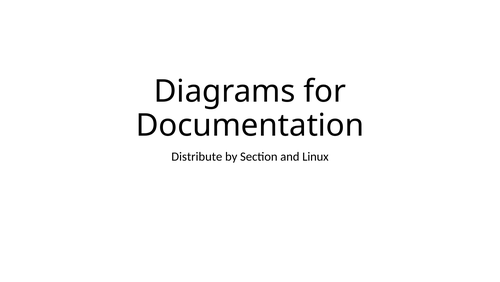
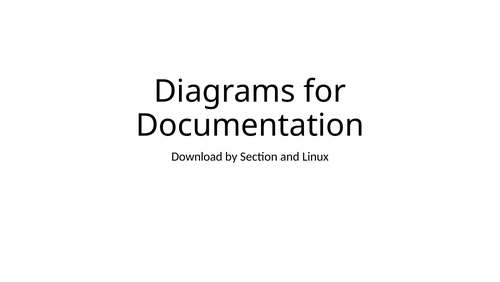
Distribute: Distribute -> Download (197, 156)
